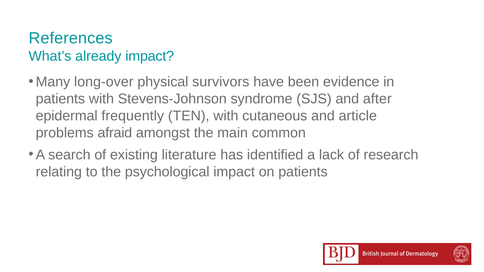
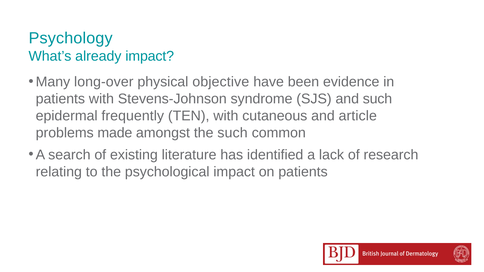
References: References -> Psychology (71, 38)
survivors: survivors -> objective (221, 82)
and after: after -> such (377, 99)
afraid: afraid -> made (115, 133)
the main: main -> such (233, 133)
